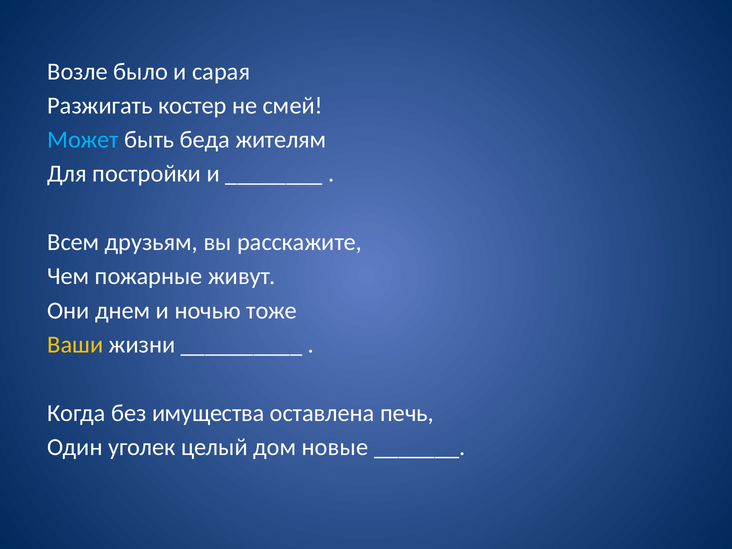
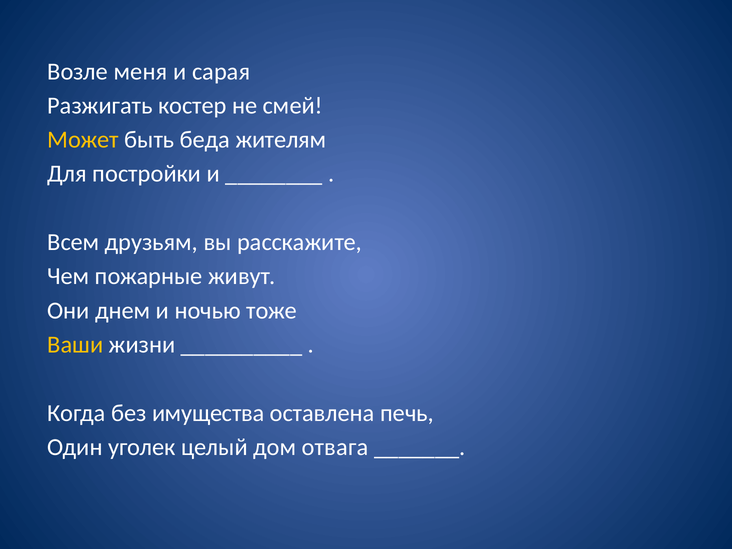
было: было -> меня (141, 71)
Может colour: light blue -> yellow (83, 140)
новые: новые -> отвага (335, 447)
